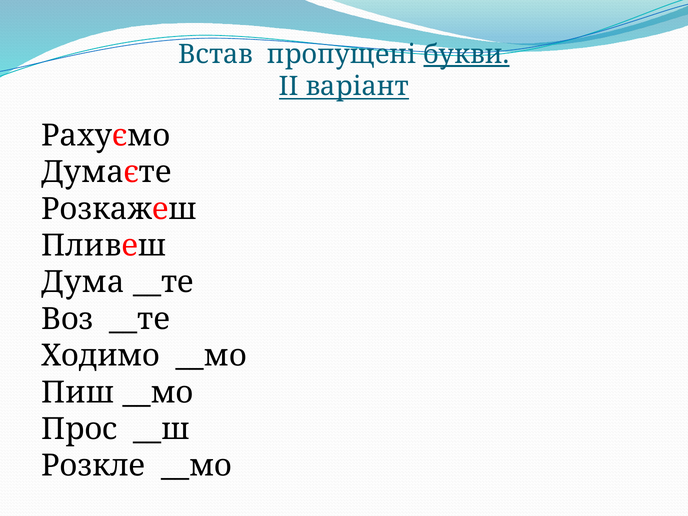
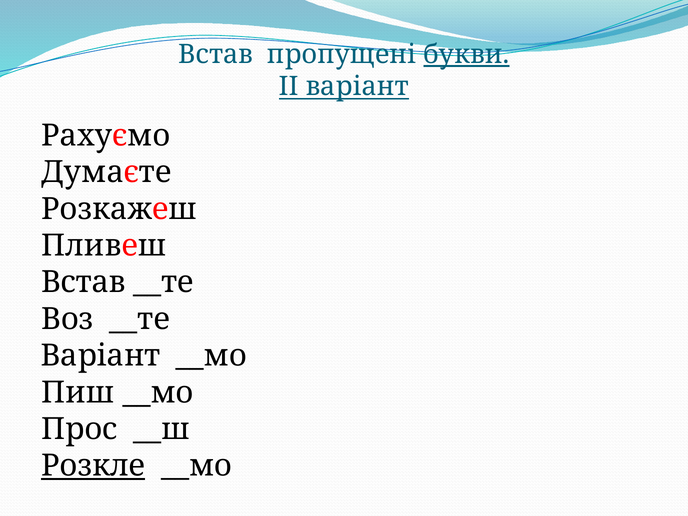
Дума: Дума -> Встав (83, 282)
Ходимо: Ходимо -> Варіант (101, 356)
Розкле underline: none -> present (93, 466)
